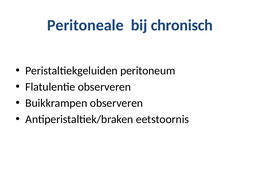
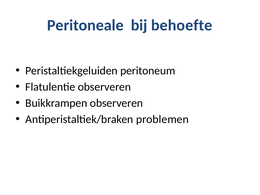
chronisch: chronisch -> behoefte (182, 25)
eetstoornis: eetstoornis -> problemen (162, 119)
